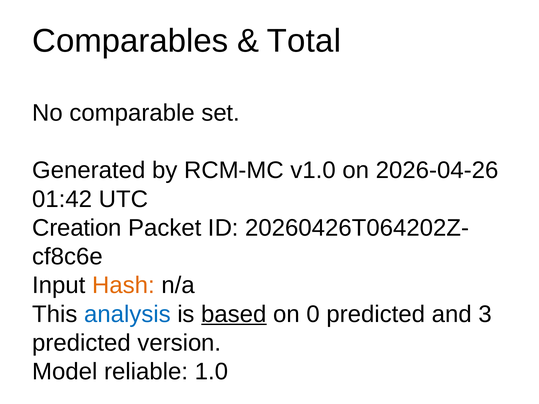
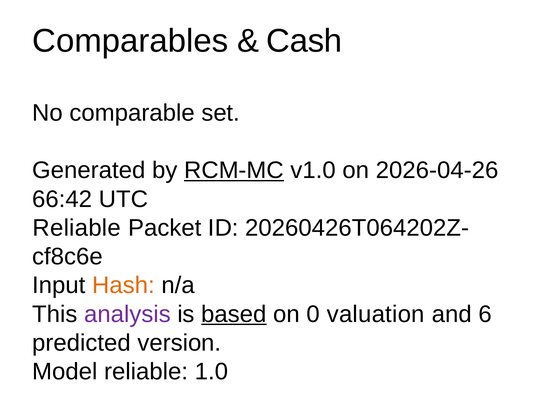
Total: Total -> Cash (304, 41)
RCM-MC underline: none -> present (234, 171)
01:42: 01:42 -> 66:42 (62, 199)
Creation: Creation -> Reliable (77, 228)
analysis colour: blue -> purple (127, 314)
0 predicted: predicted -> valuation (376, 314)
3: 3 -> 6 (485, 314)
